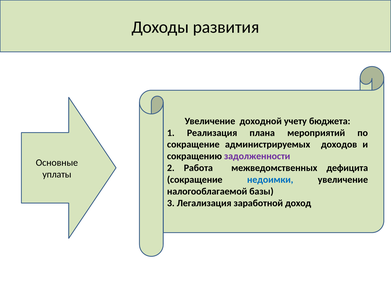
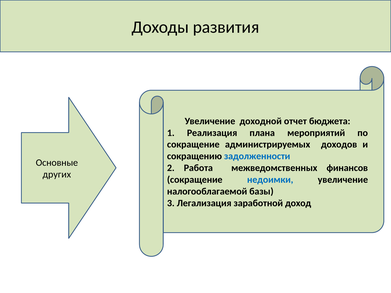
учету: учету -> отчет (295, 121)
задолженности colour: purple -> blue (257, 156)
дефицита: дефицита -> финансов (347, 168)
уплаты: уплаты -> других (57, 175)
